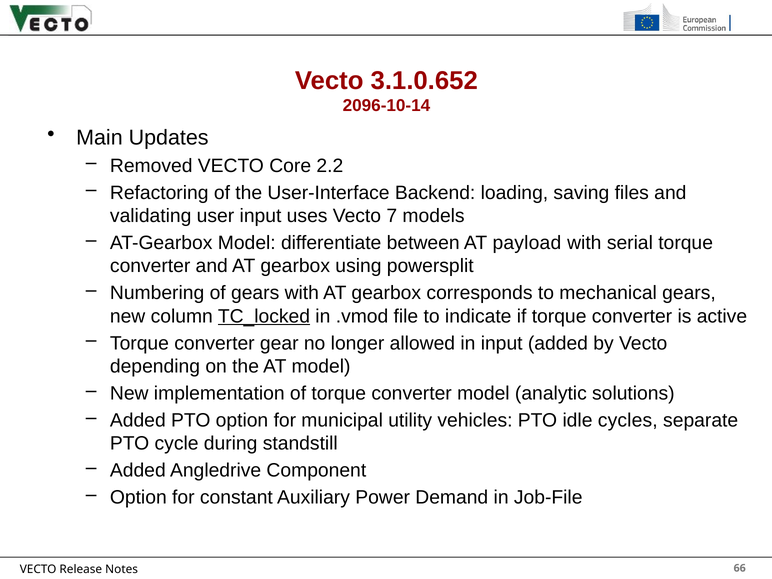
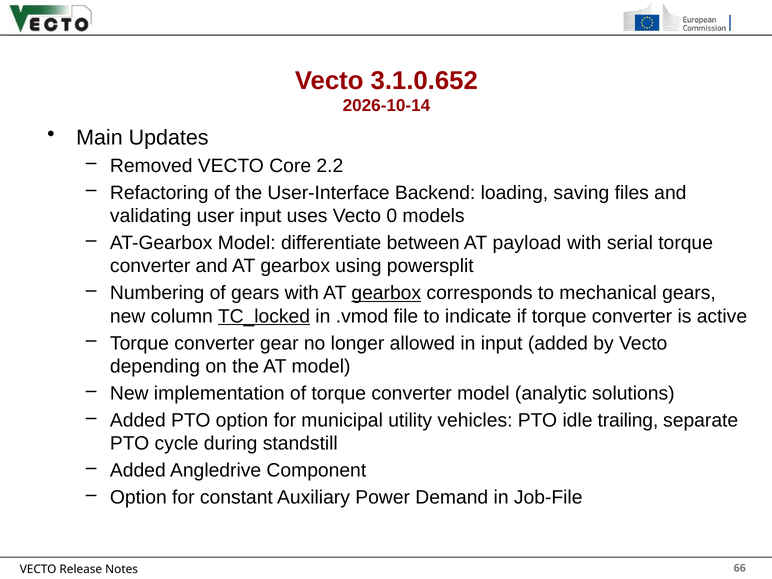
2096-10-14: 2096-10-14 -> 2026-10-14 (386, 106)
7: 7 -> 0 (392, 216)
gearbox underline: none -> present (386, 293)
cycles: cycles -> trailing (628, 420)
